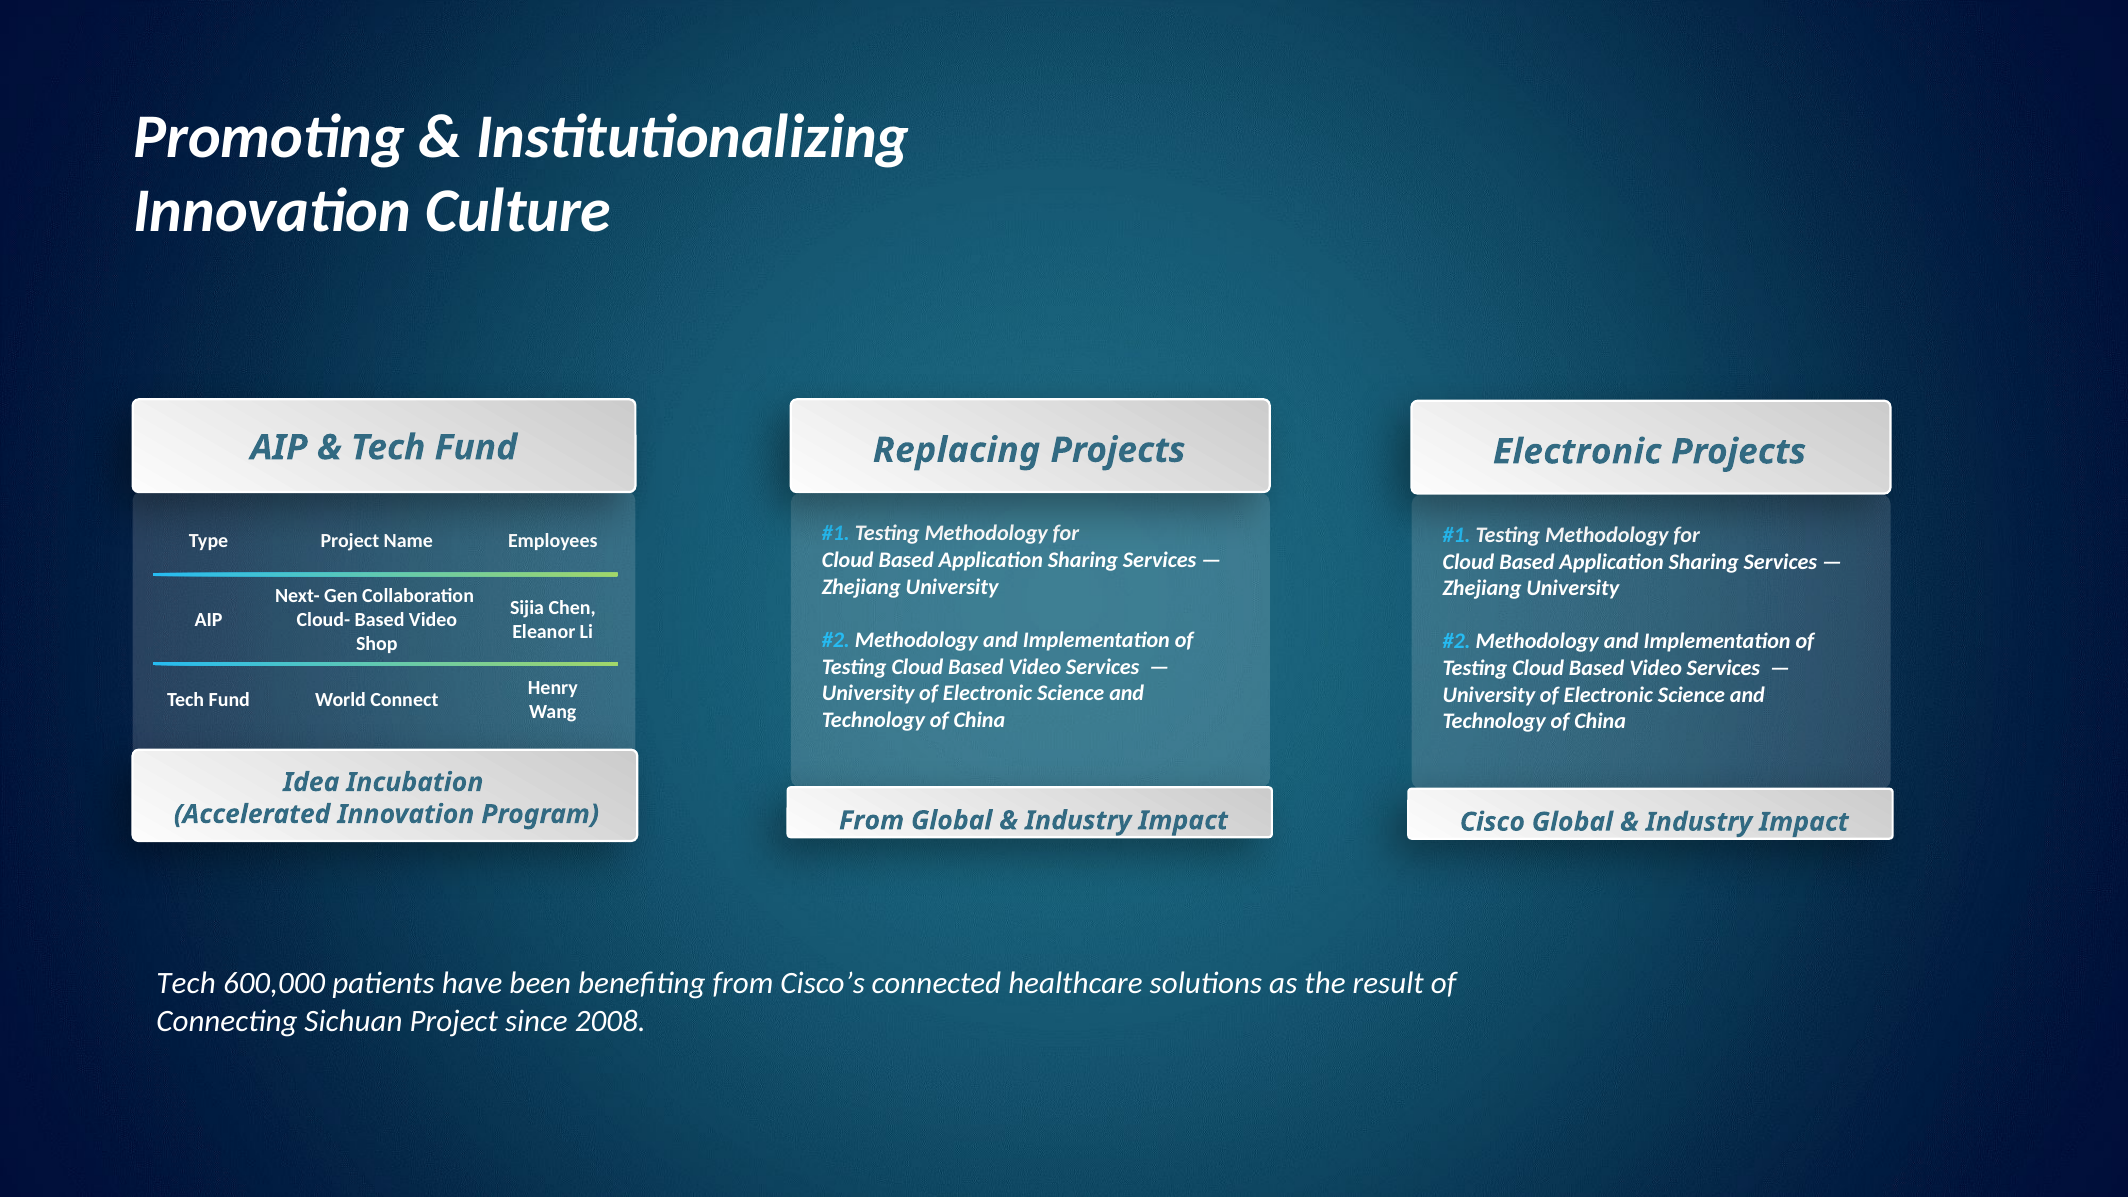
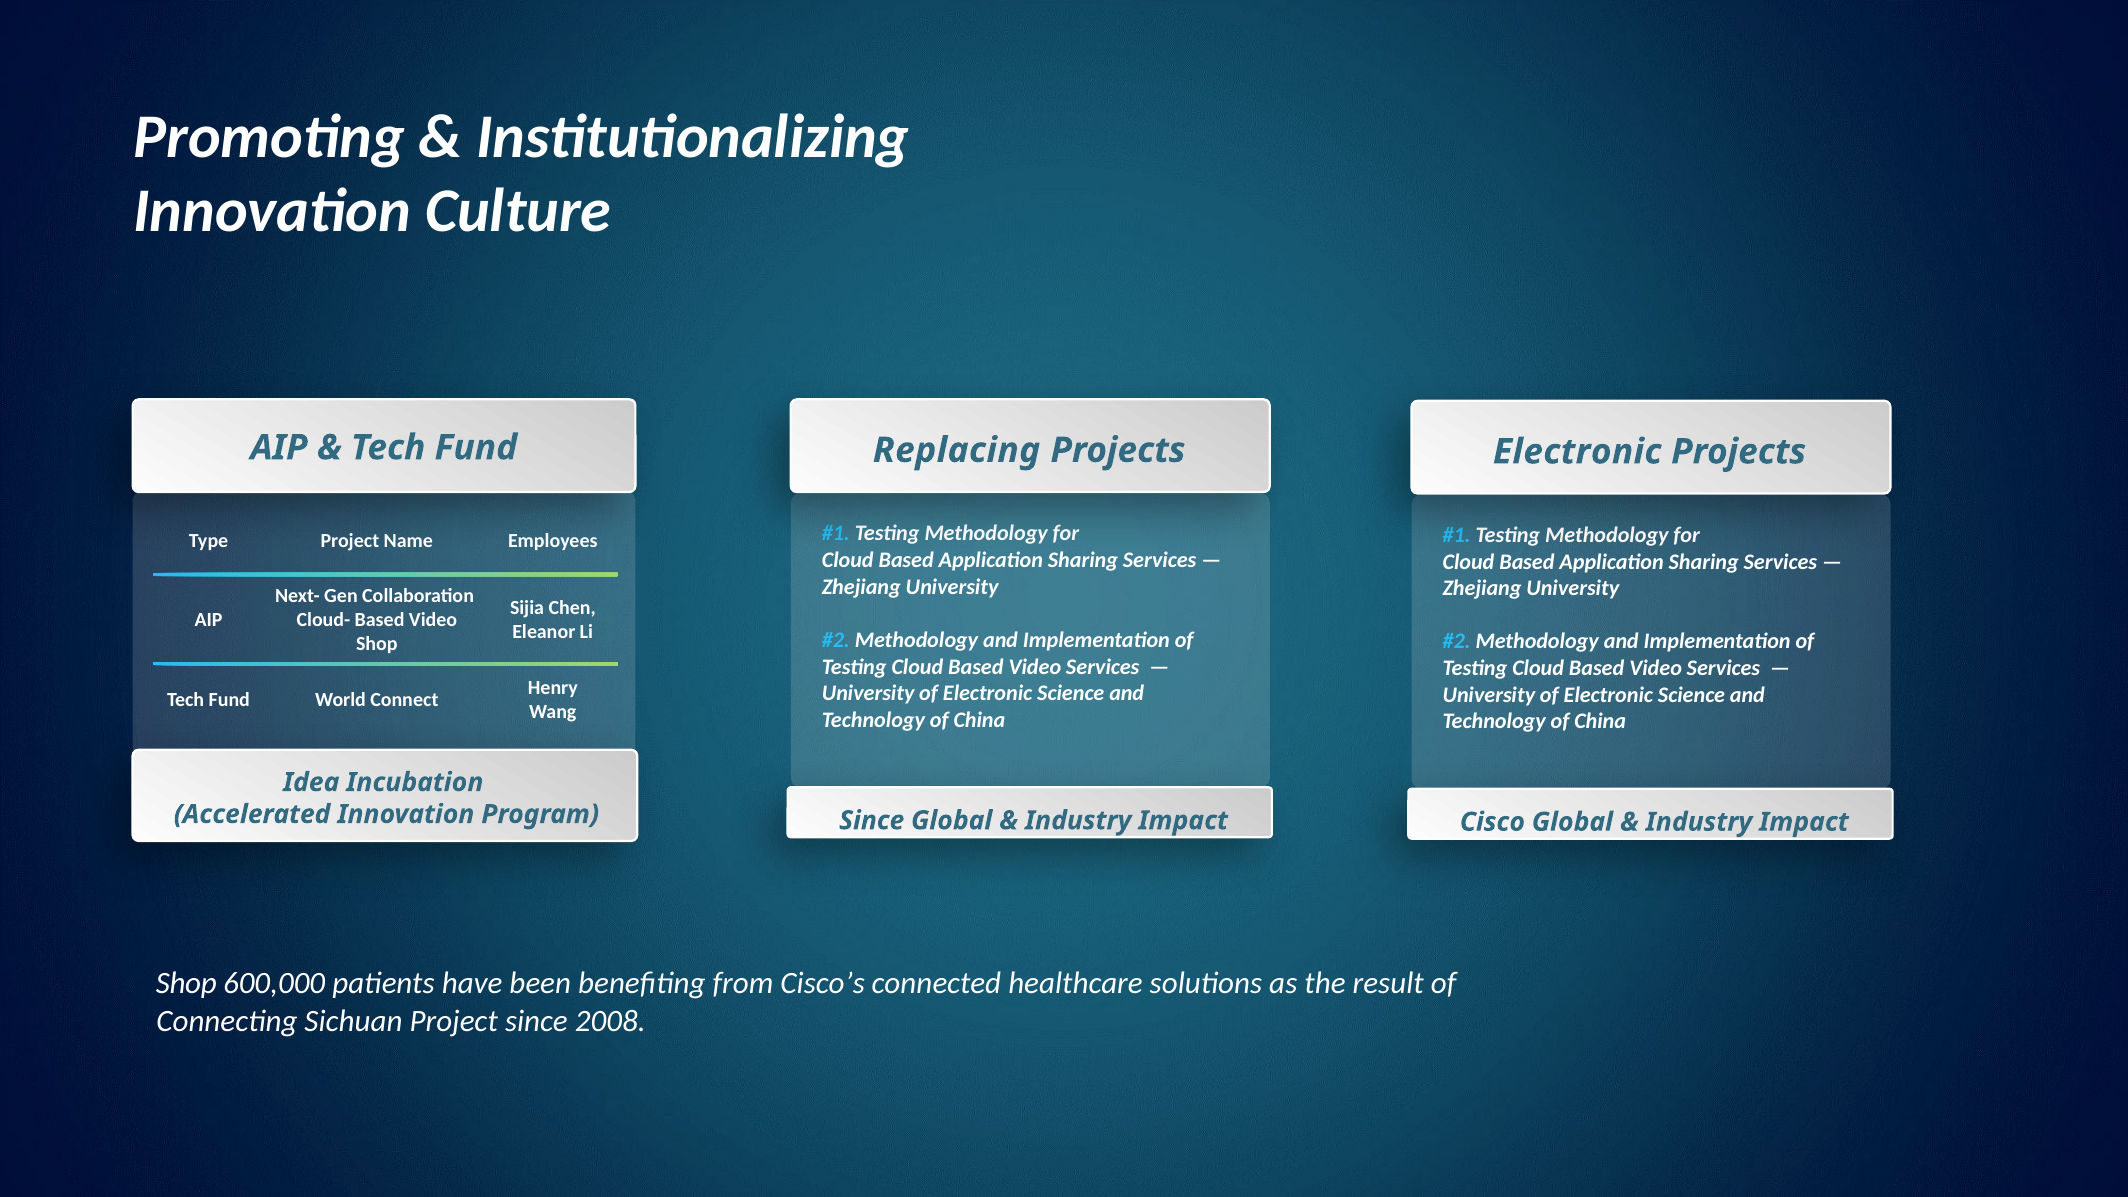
From: From -> Since (872, 821)
Tech: Tech -> Shop (186, 984)
